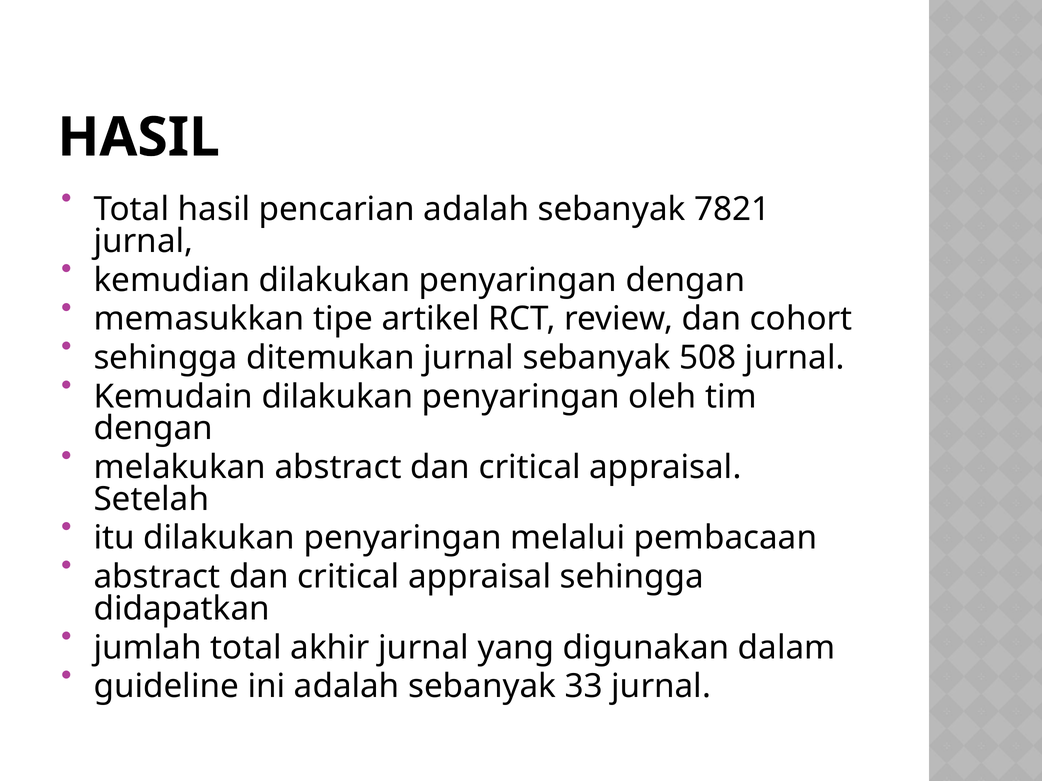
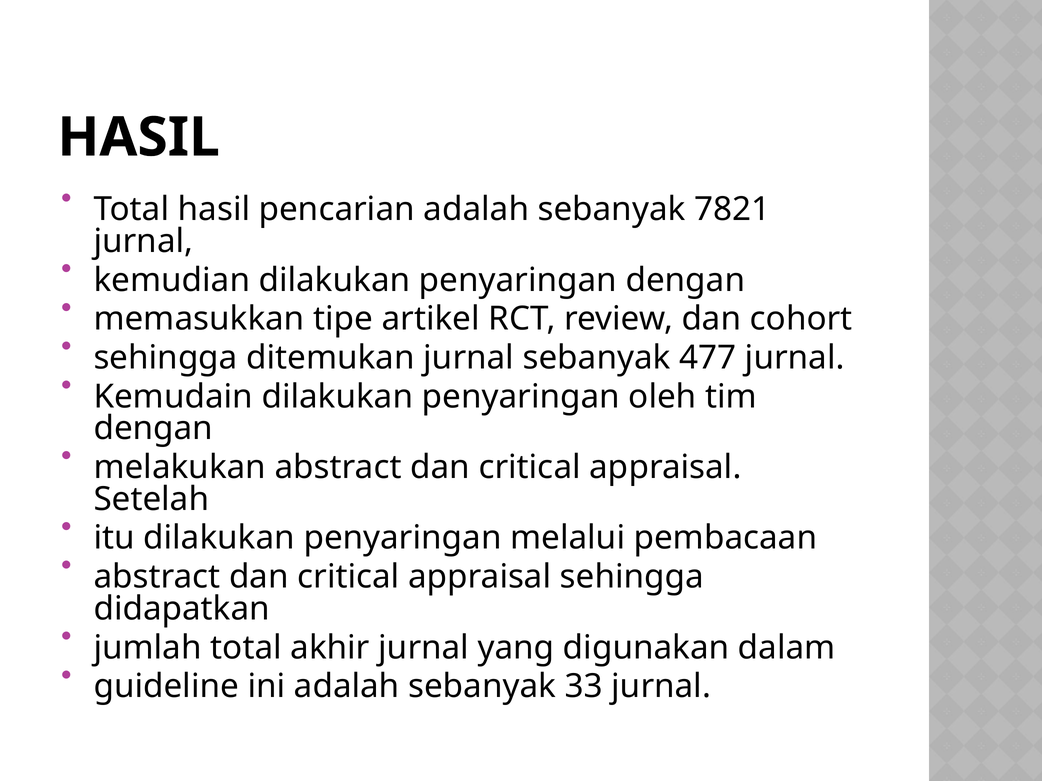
508: 508 -> 477 (708, 358)
